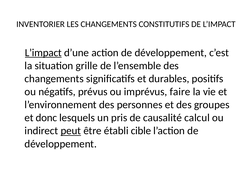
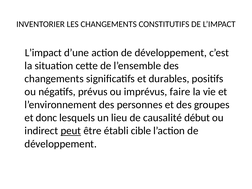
L’impact underline: present -> none (43, 53)
grille: grille -> cette (87, 66)
pris: pris -> lieu (119, 118)
calcul: calcul -> début (197, 118)
